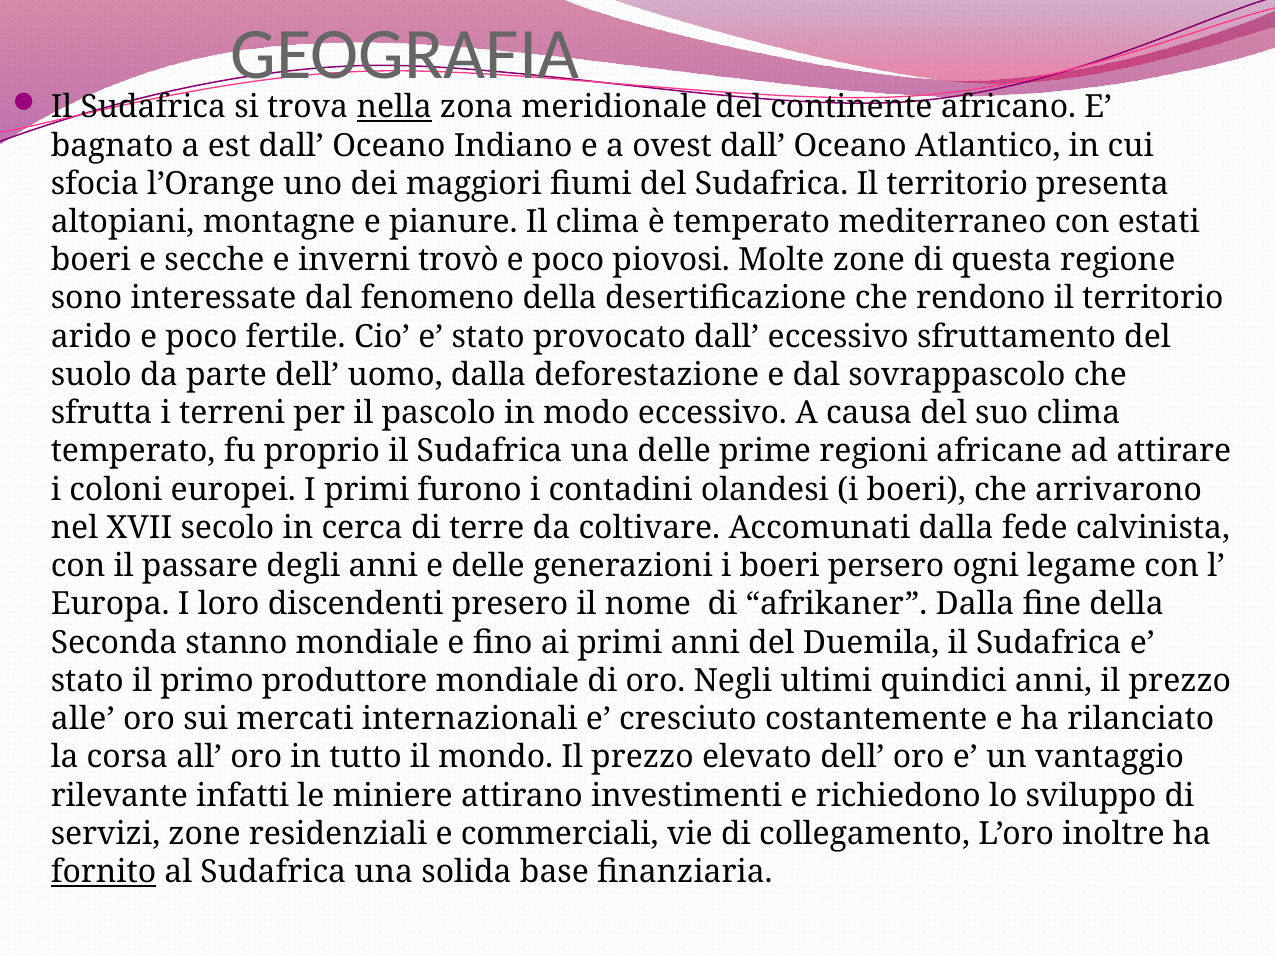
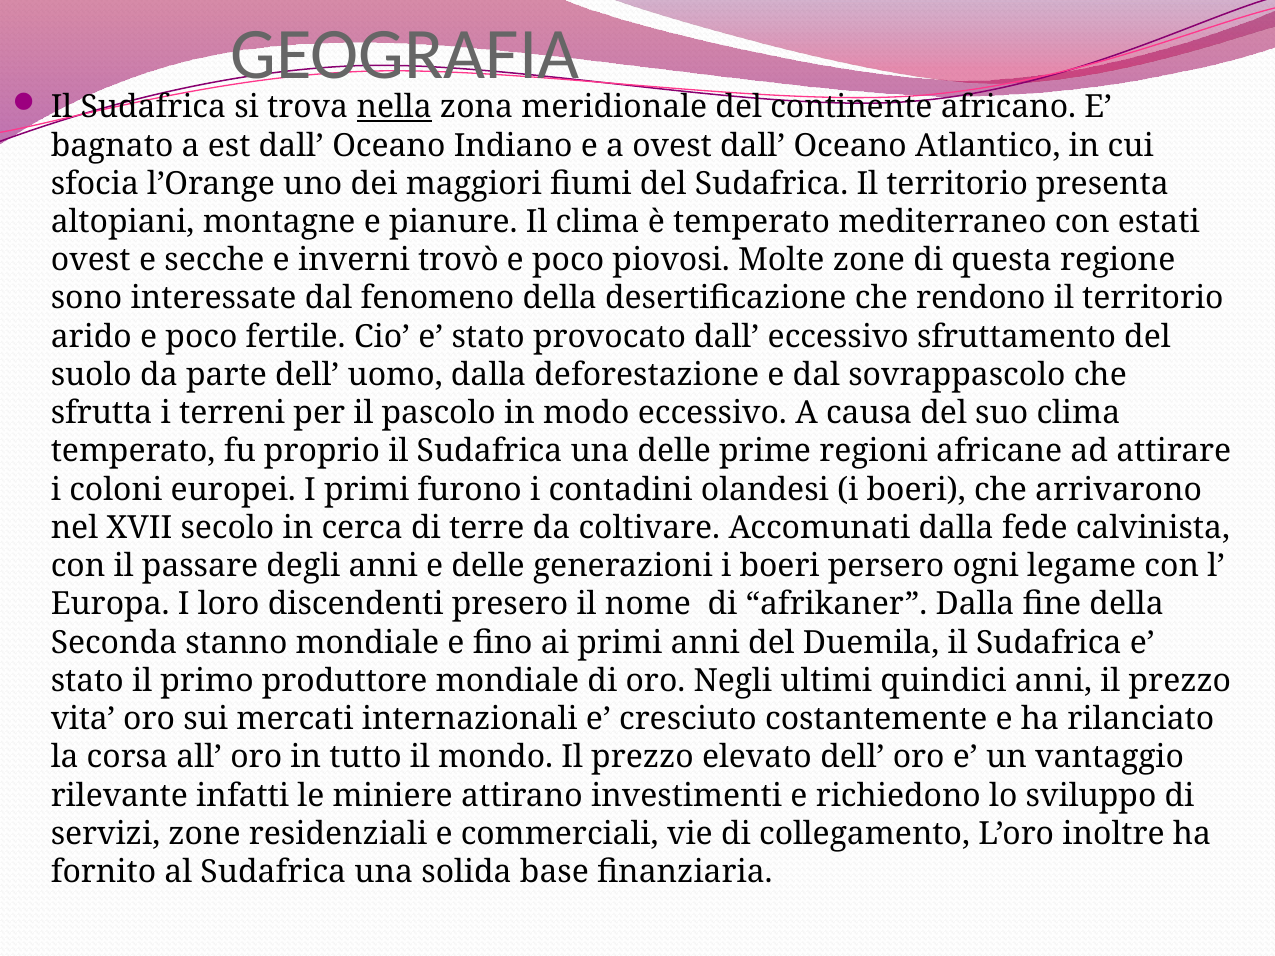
boeri: boeri -> ovest (91, 260)
alle: alle -> vita (83, 719)
fornito underline: present -> none (104, 872)
